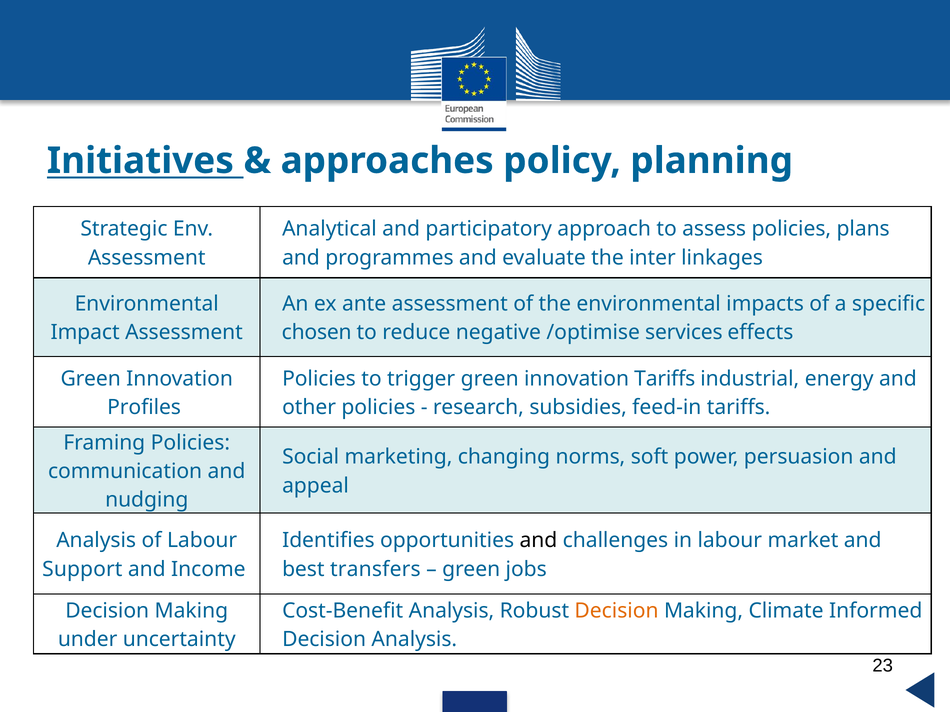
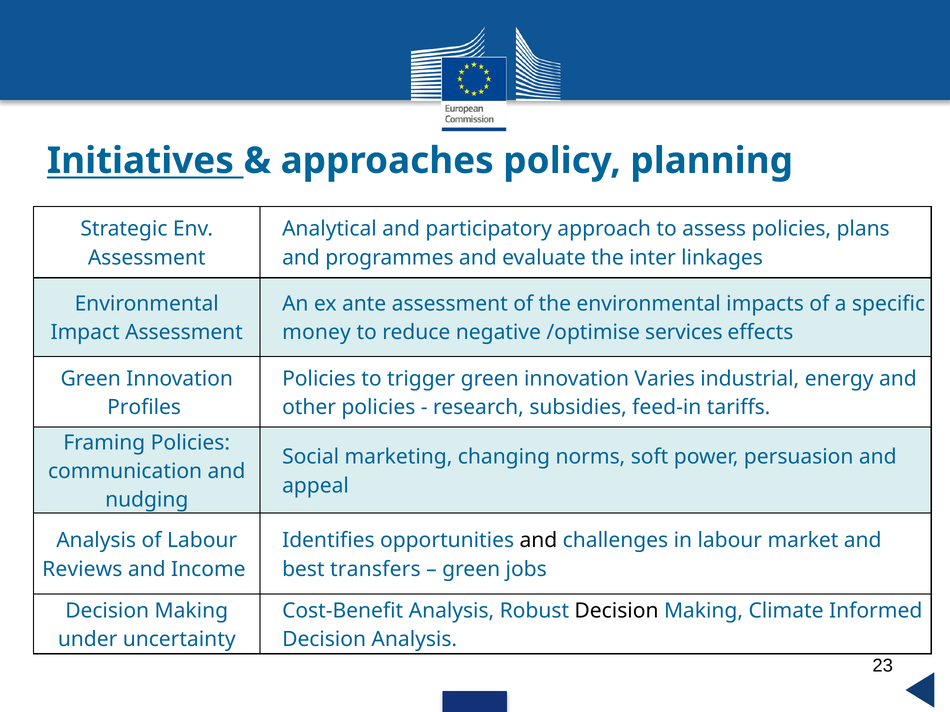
chosen: chosen -> money (317, 333)
innovation Tariffs: Tariffs -> Varies (665, 379)
Support: Support -> Reviews (82, 570)
Decision colour: orange -> black (617, 611)
